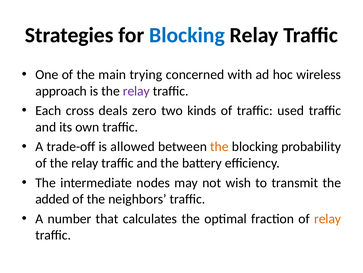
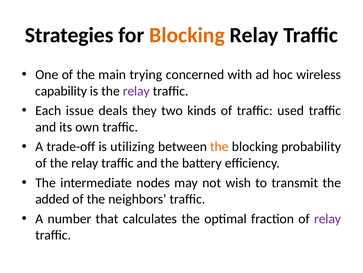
Blocking colour: blue -> orange (187, 35)
approach: approach -> capability (61, 91)
cross: cross -> issue (80, 110)
zero: zero -> they (145, 110)
allowed: allowed -> utilizing (133, 146)
relay colour: orange -> purple (328, 218)
